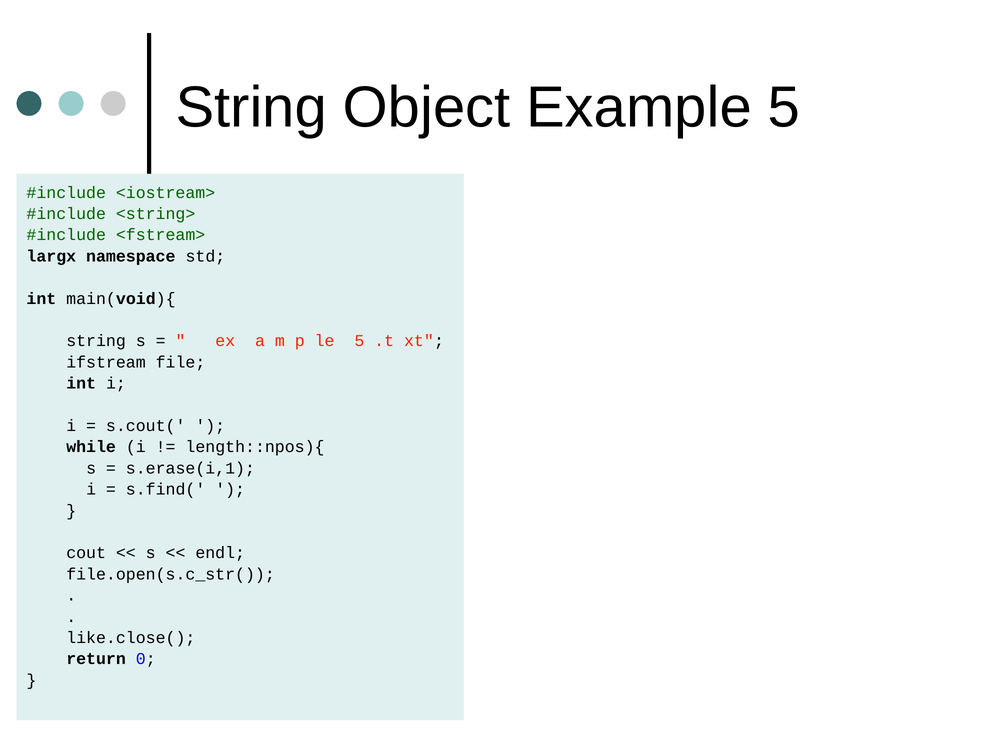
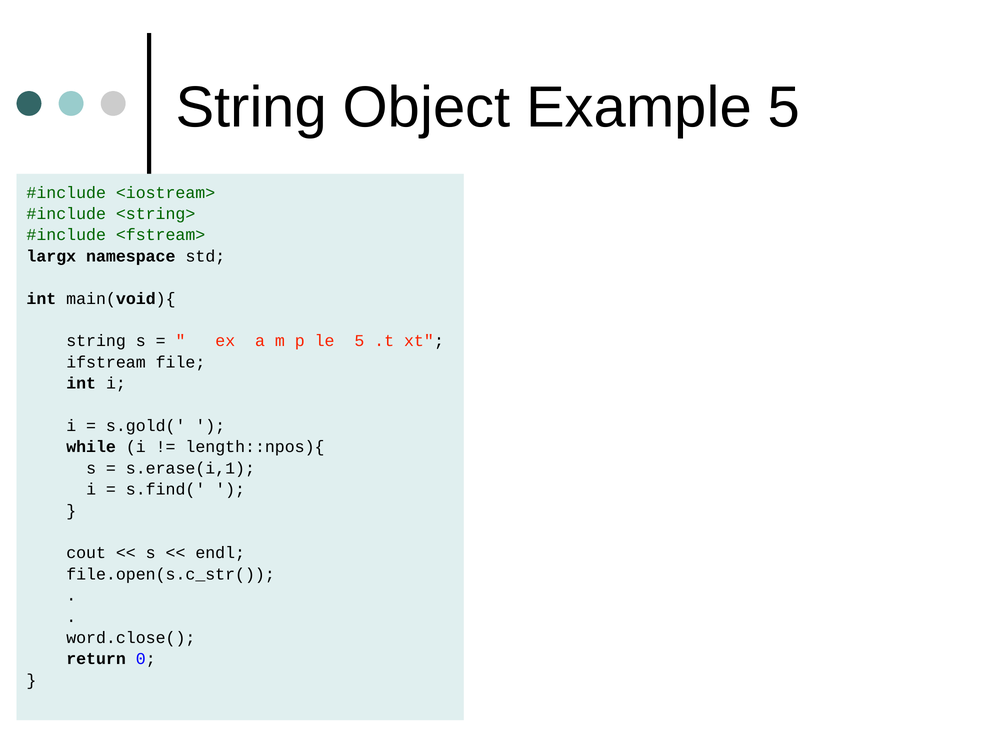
s.cout(: s.cout( -> s.gold( (146, 426)
like.close(: like.close( -> word.close( (131, 638)
